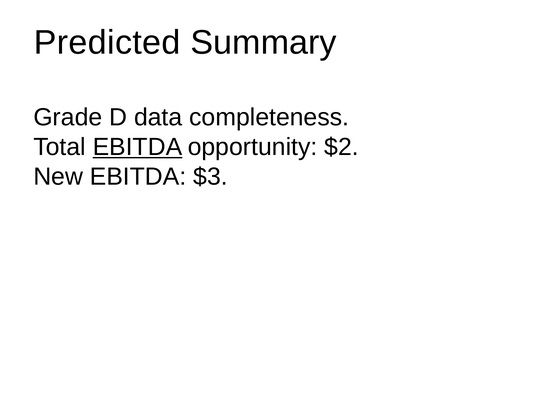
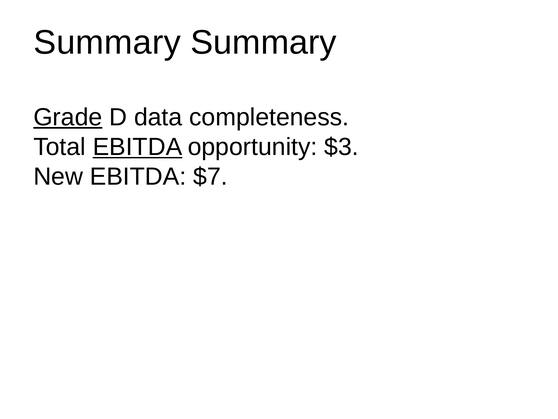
Predicted: Predicted -> Summary (107, 42)
Grade underline: none -> present (68, 117)
$2: $2 -> $3 (341, 147)
$3: $3 -> $7 (211, 177)
